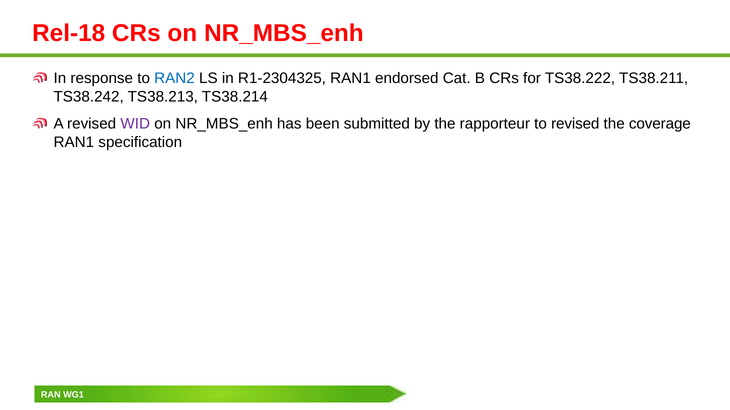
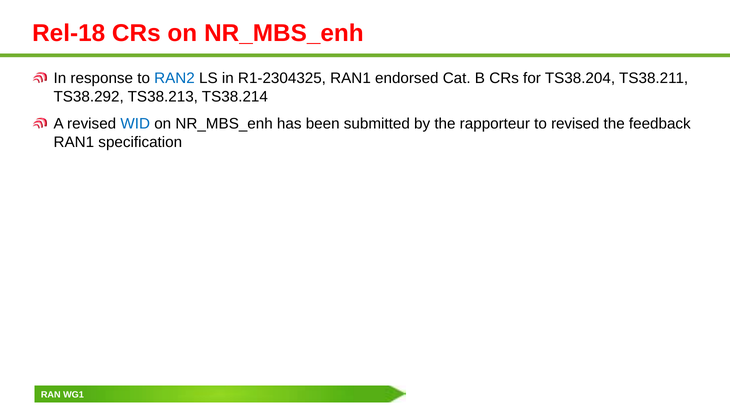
TS38.222: TS38.222 -> TS38.204 (580, 78)
TS38.242: TS38.242 -> TS38.292 (89, 97)
WID colour: purple -> blue (135, 124)
coverage: coverage -> feedback (660, 124)
